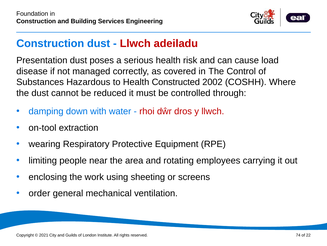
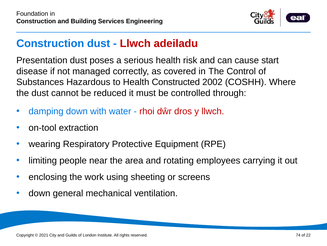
load: load -> start (270, 60)
order: order -> down (39, 193)
